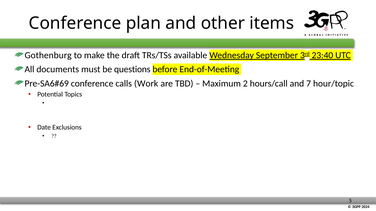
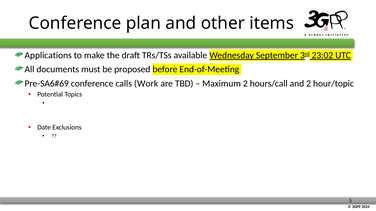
Gothenburg: Gothenburg -> Applications (48, 55)
23:40: 23:40 -> 23:02 (322, 55)
questions: questions -> proposed (132, 70)
and 7: 7 -> 2 (309, 84)
